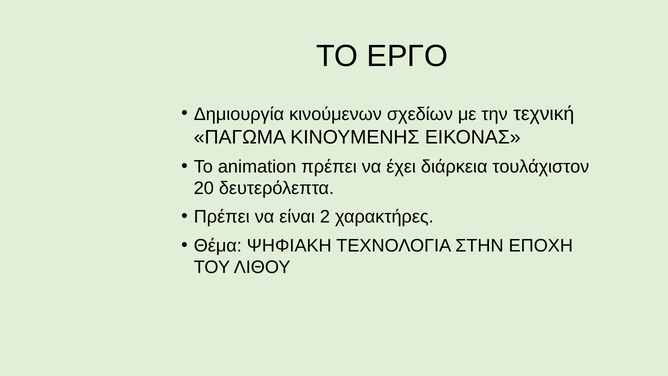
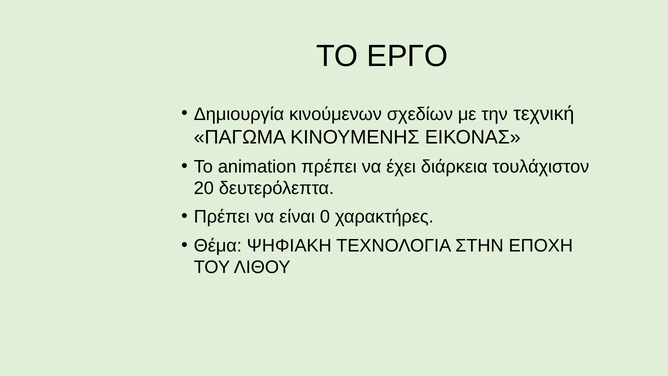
2: 2 -> 0 (325, 217)
